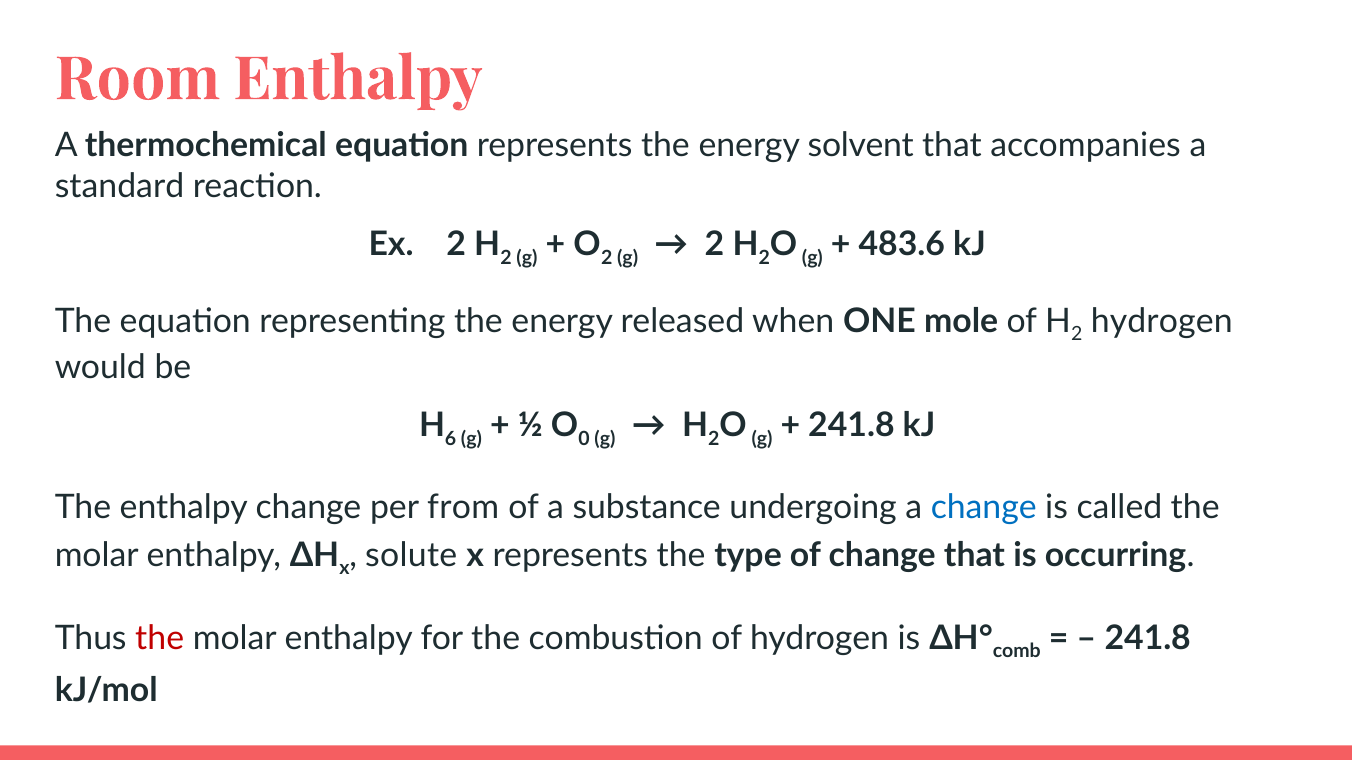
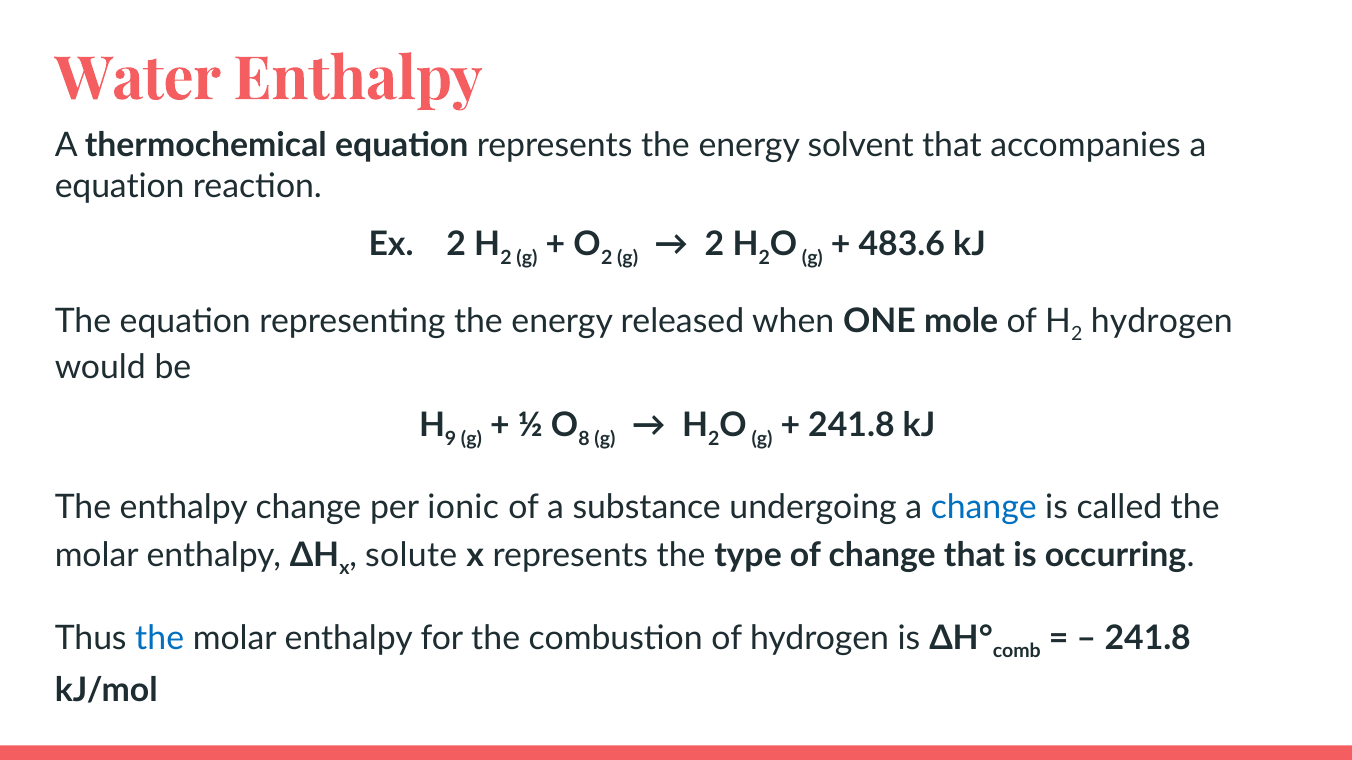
Room: Room -> Water (138, 79)
standard: standard -> equation (120, 186)
6: 6 -> 9 (451, 439)
0: 0 -> 8 (584, 439)
from: from -> ionic (463, 508)
the colour: red -> blue (160, 638)
